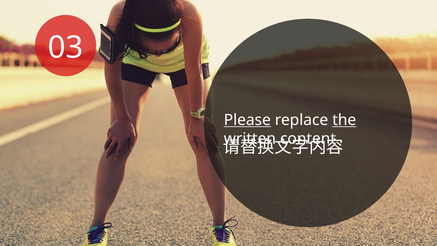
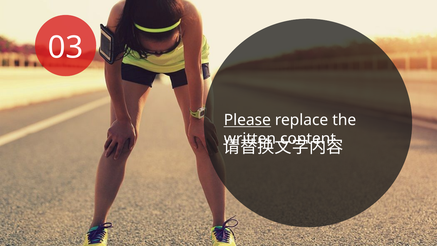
the underline: present -> none (344, 120)
